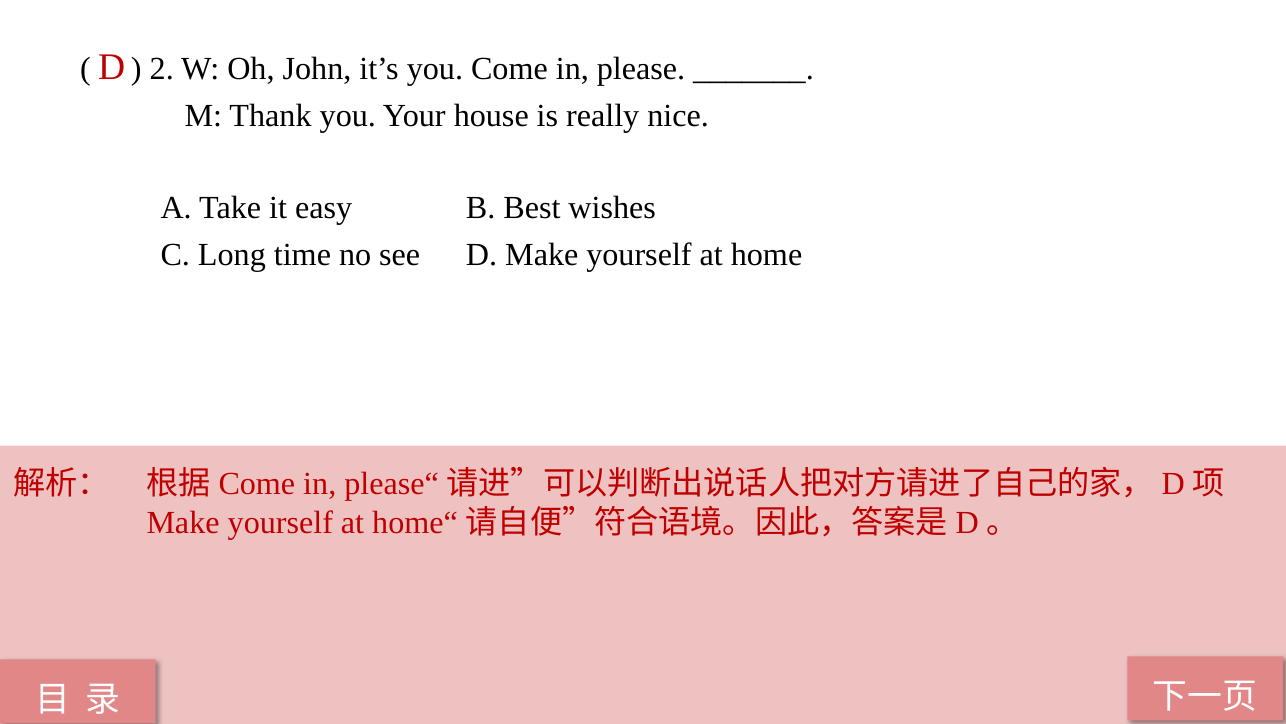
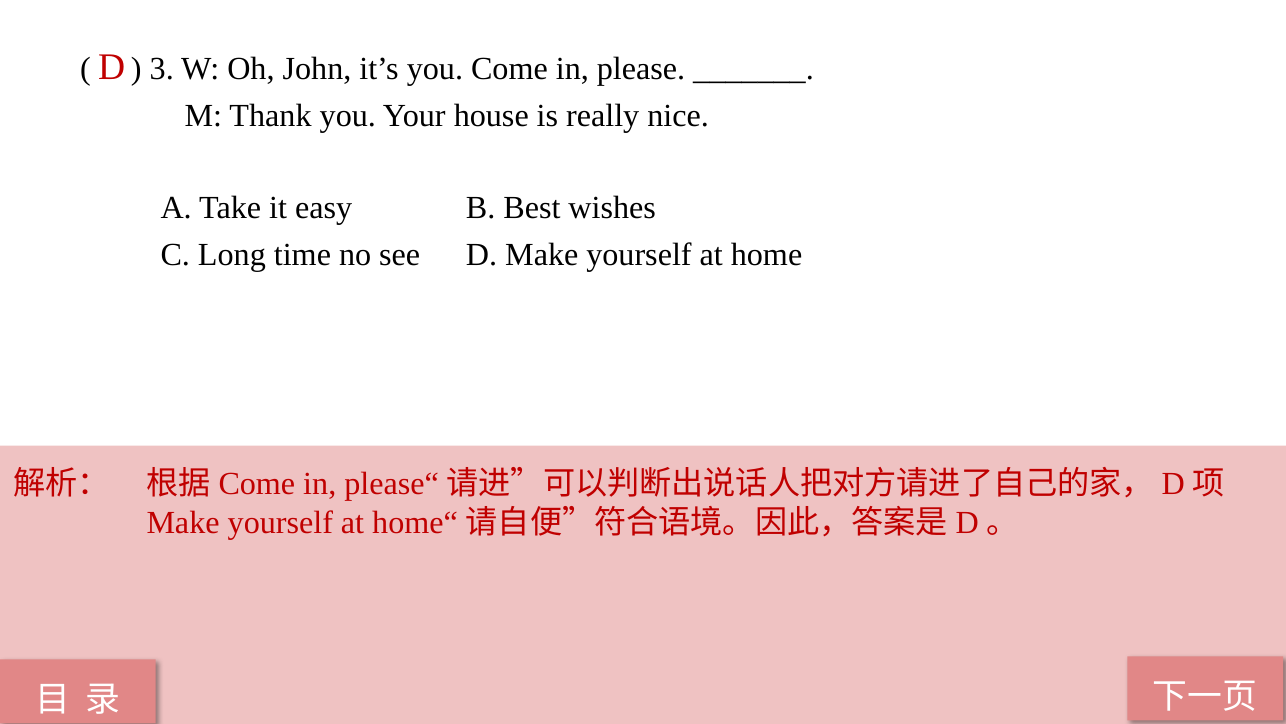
2: 2 -> 3 (162, 69)
